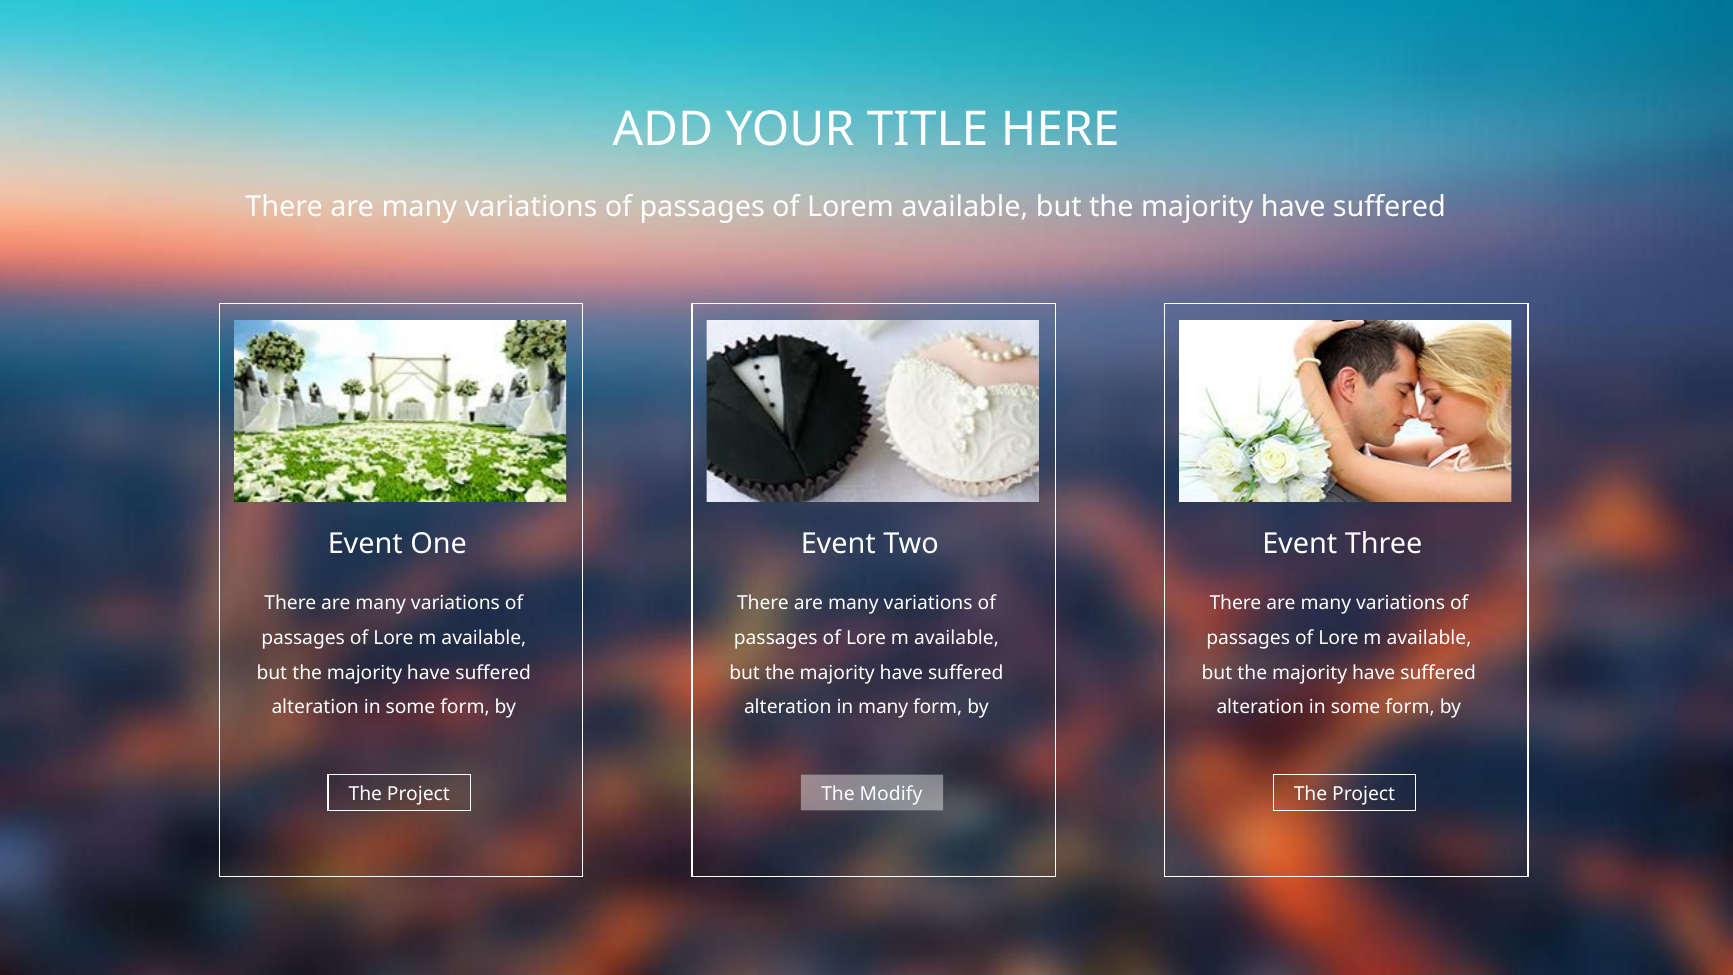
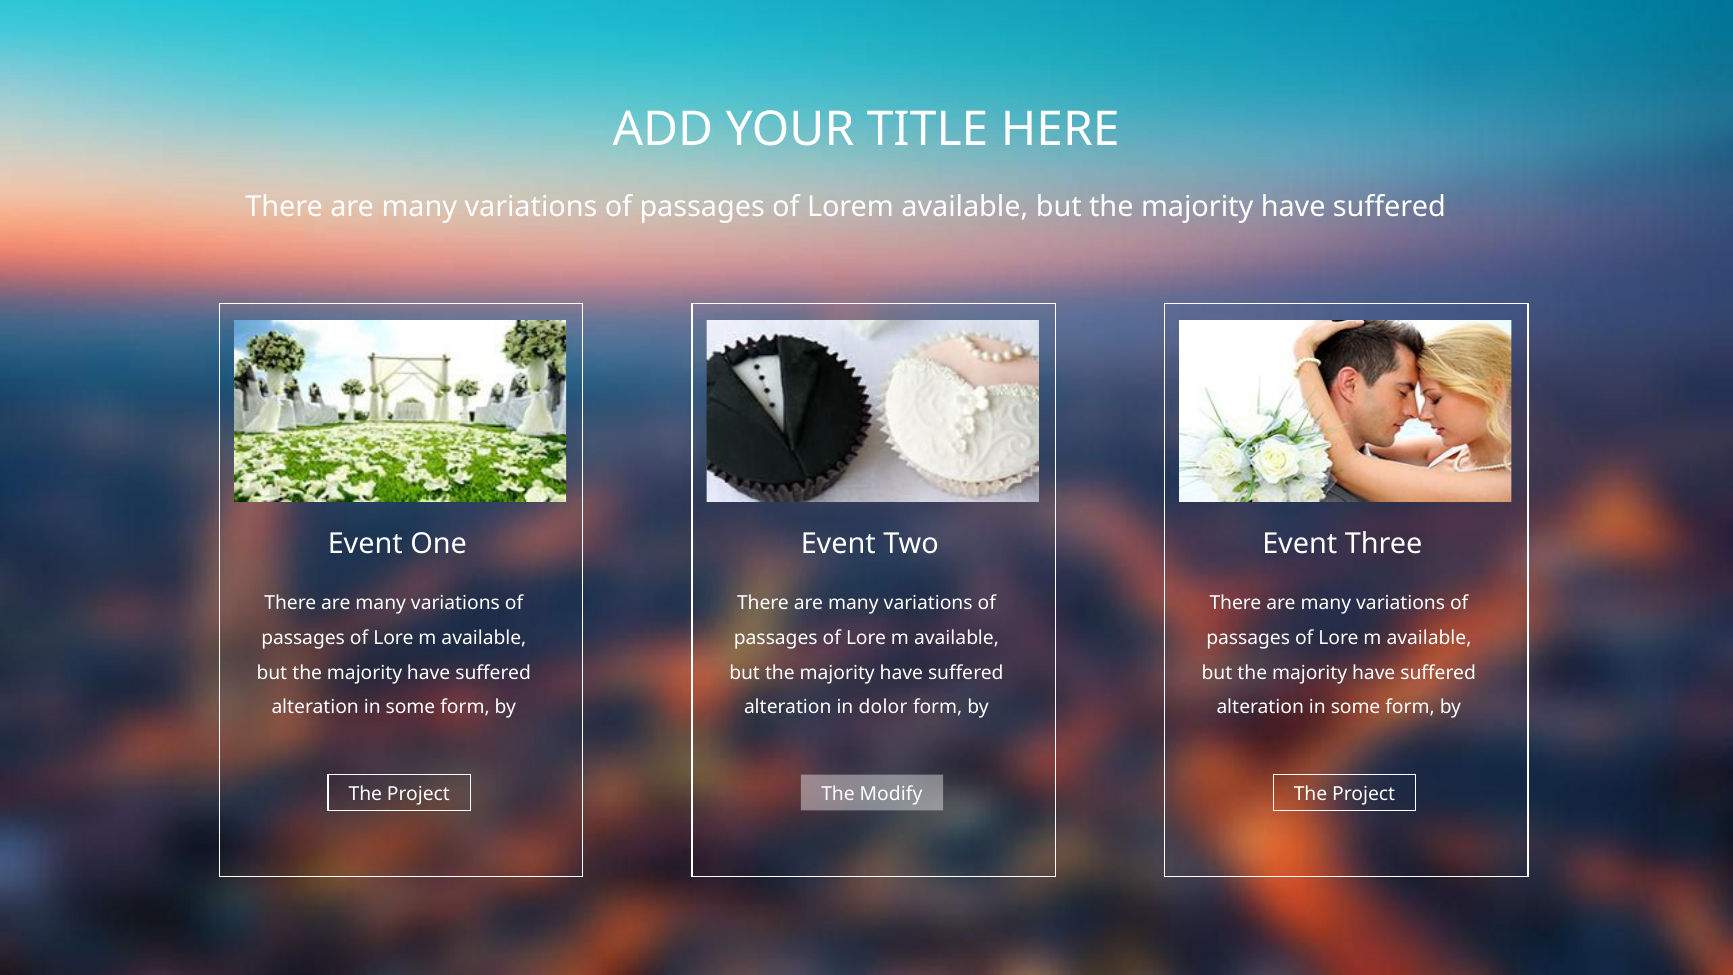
in many: many -> dolor (883, 707)
